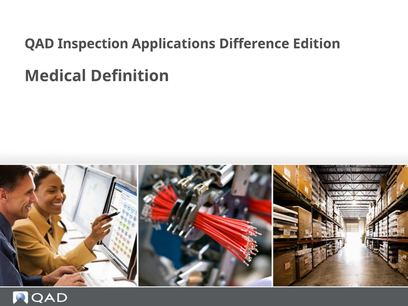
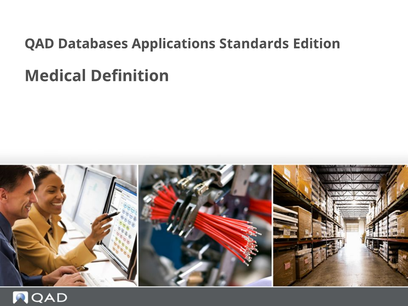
Inspection: Inspection -> Databases (93, 44)
Difference: Difference -> Standards (254, 44)
